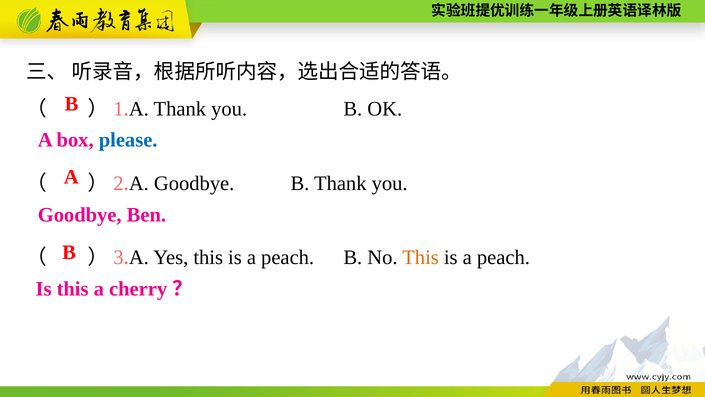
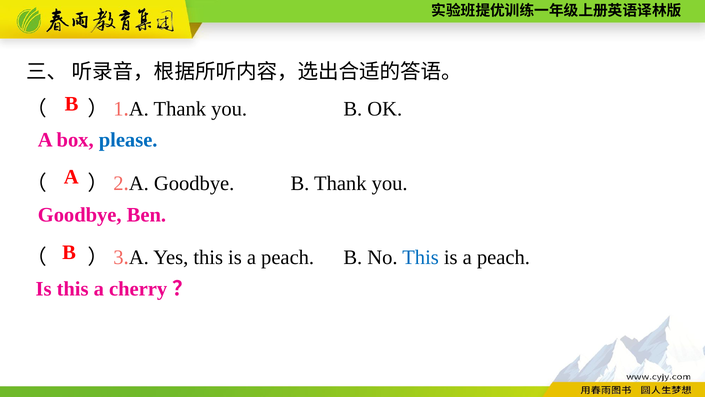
This colour: orange -> blue (421, 257)
